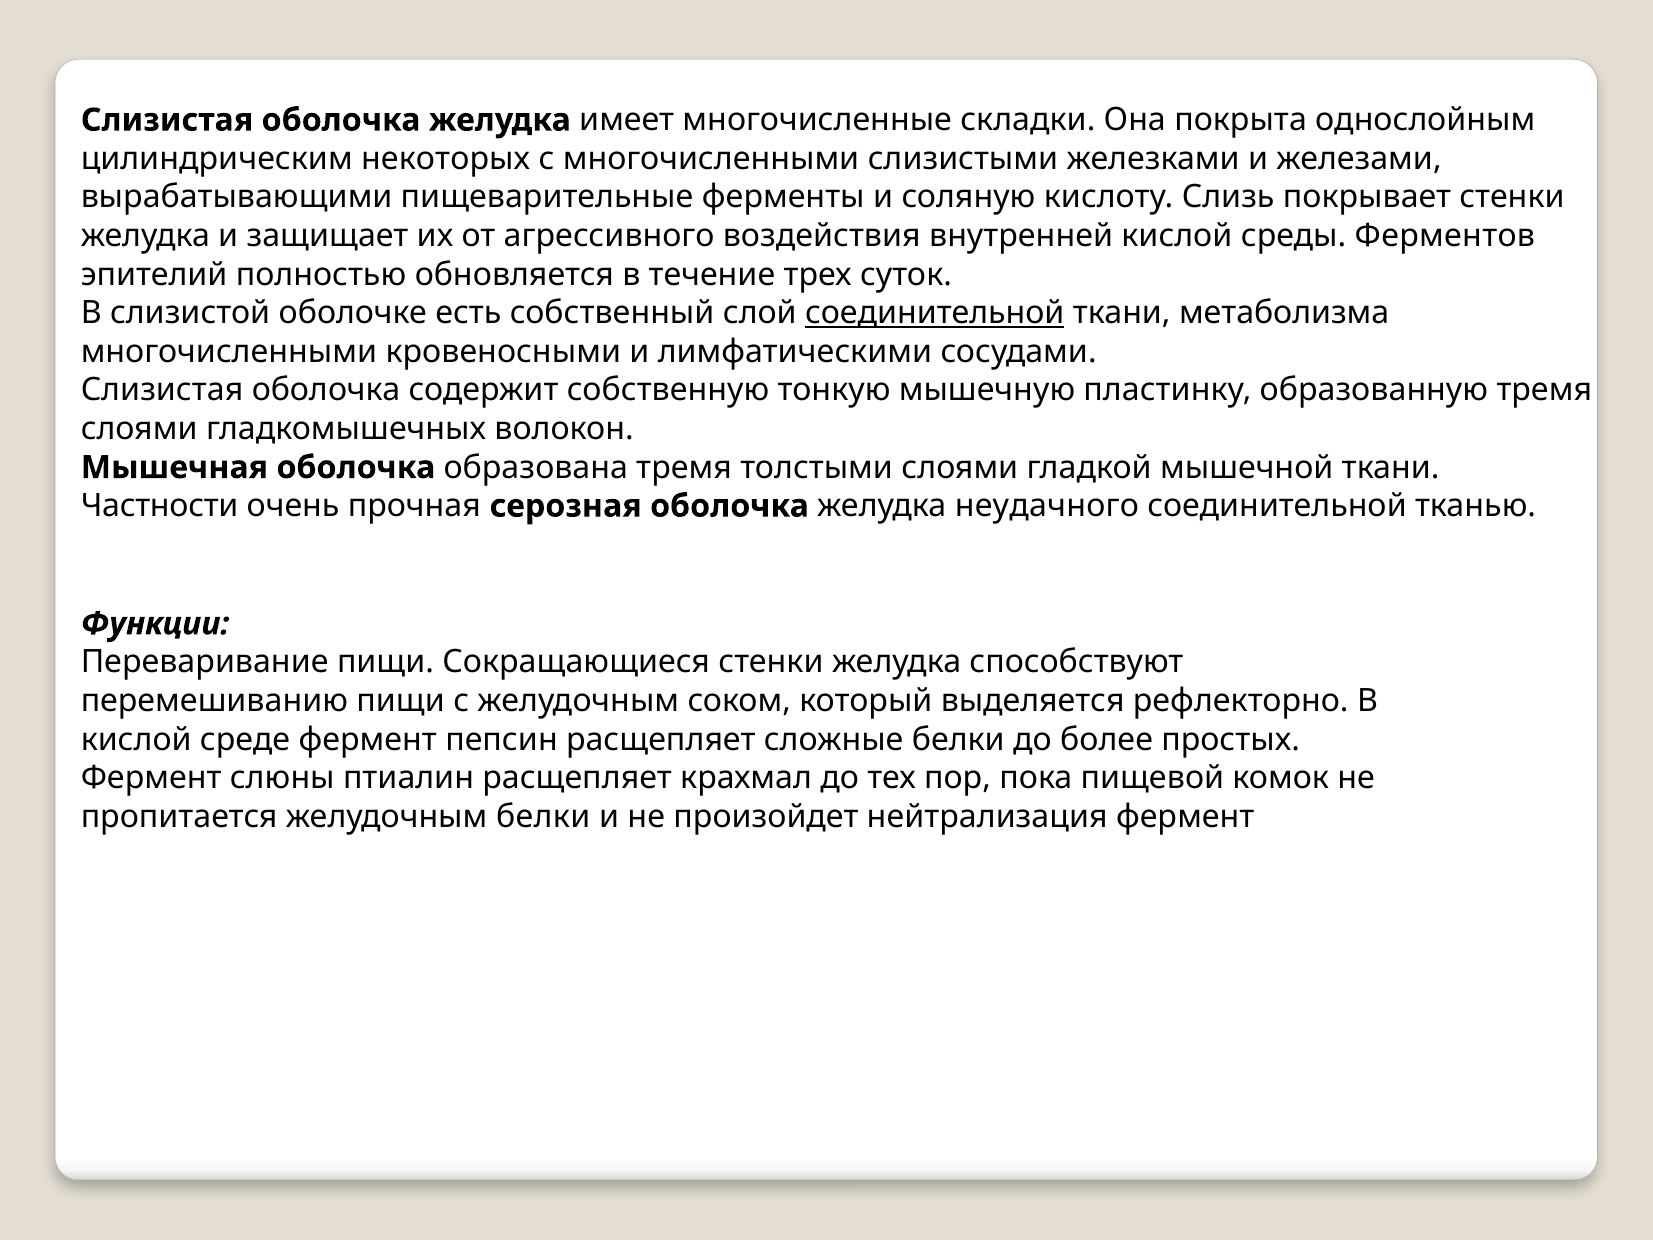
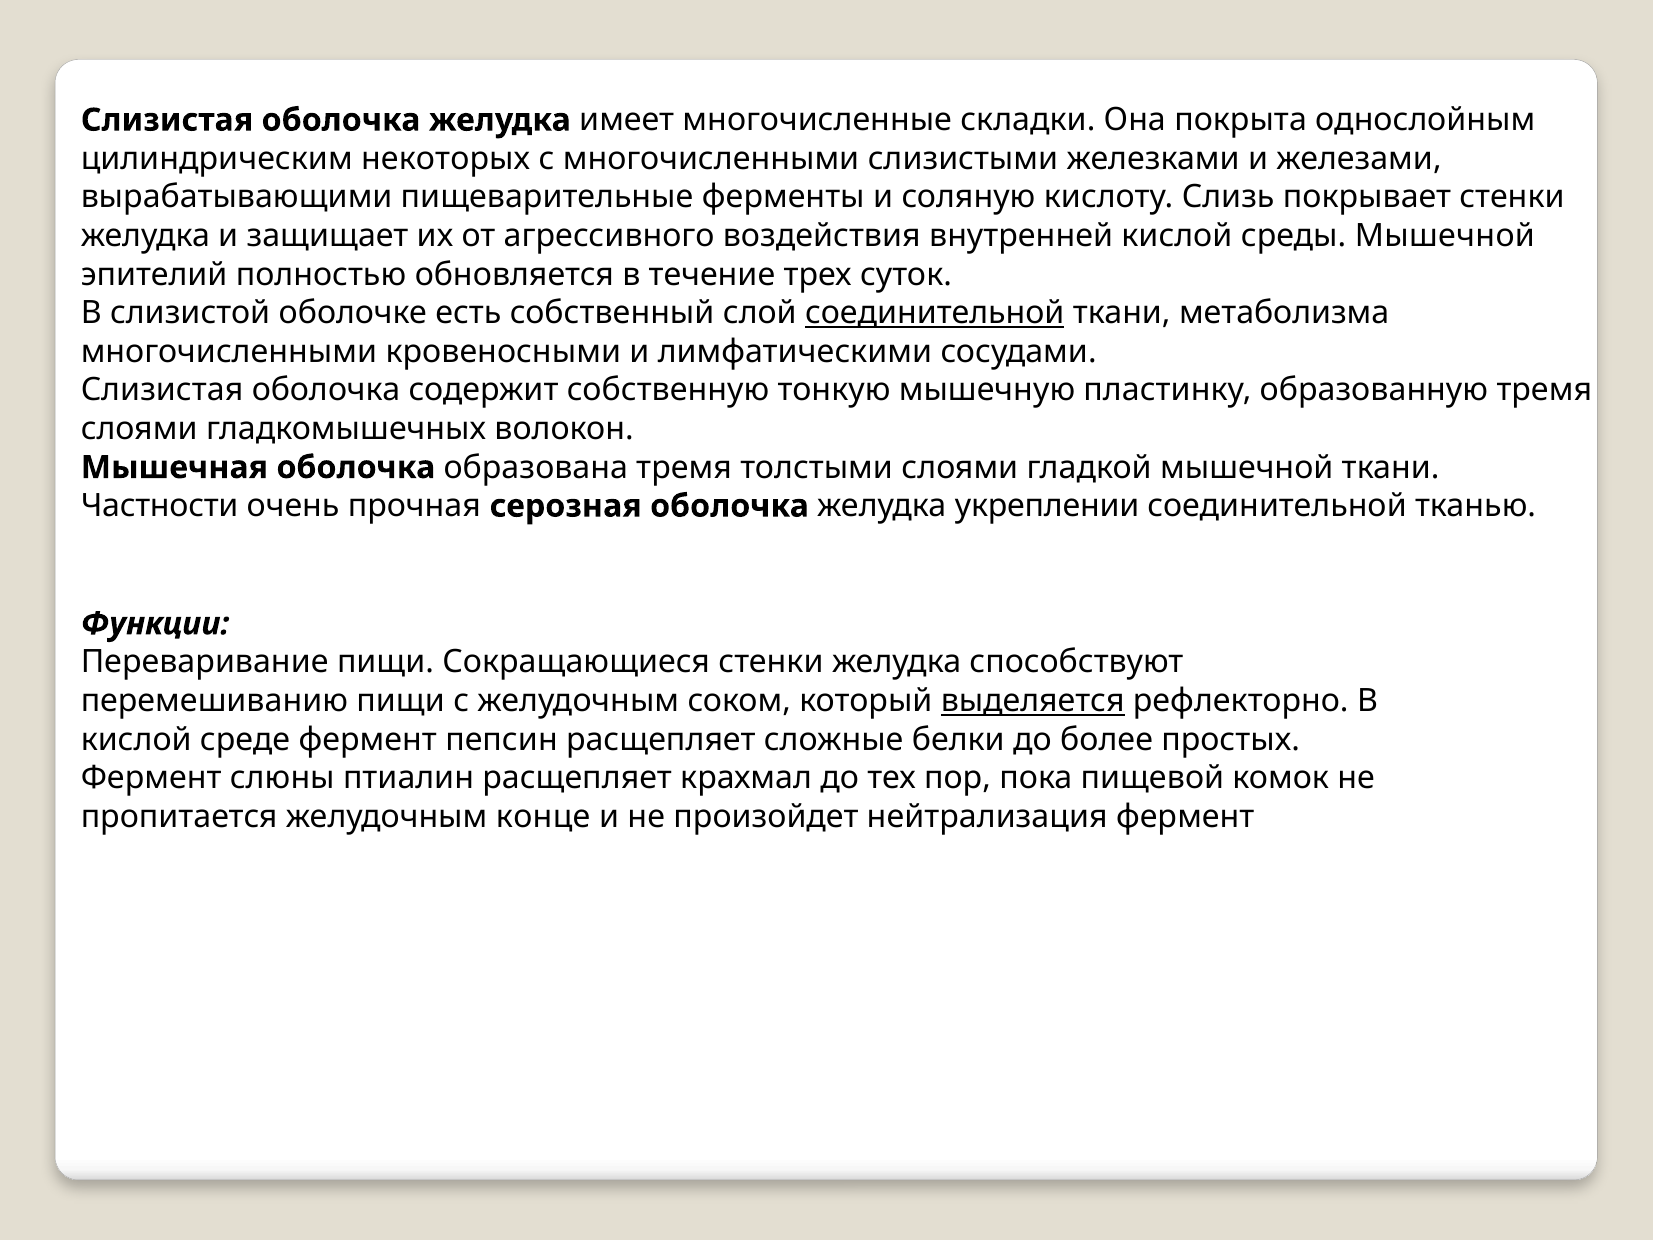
среды Ферментов: Ферментов -> Мышечной (1445, 236)
неудачного: неудачного -> укреплении (1047, 506)
выделяется underline: none -> present (1033, 701)
желудочным белки: белки -> конце (543, 817)
